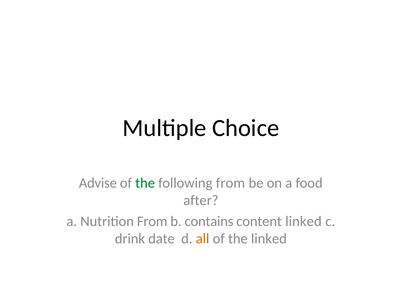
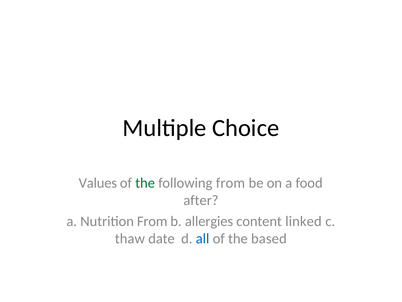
Advise: Advise -> Values (98, 183)
contains: contains -> allergies (209, 221)
drink: drink -> thaw (130, 238)
all colour: orange -> blue (203, 238)
the linked: linked -> based (269, 238)
